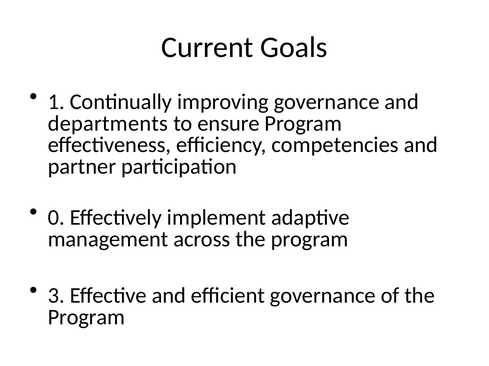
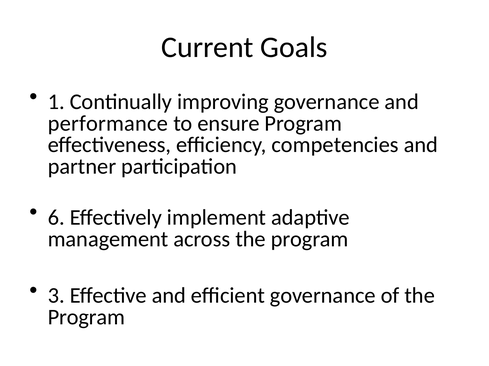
departments: departments -> performance (108, 124)
0: 0 -> 6 (56, 218)
